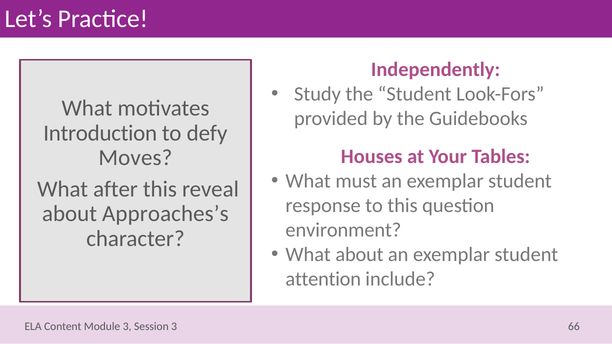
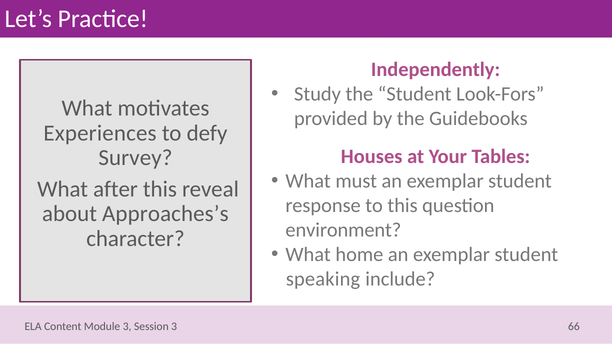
Introduction: Introduction -> Experiences (100, 133)
Moves: Moves -> Survey (135, 158)
What about: about -> home (359, 255)
attention: attention -> speaking (323, 279)
